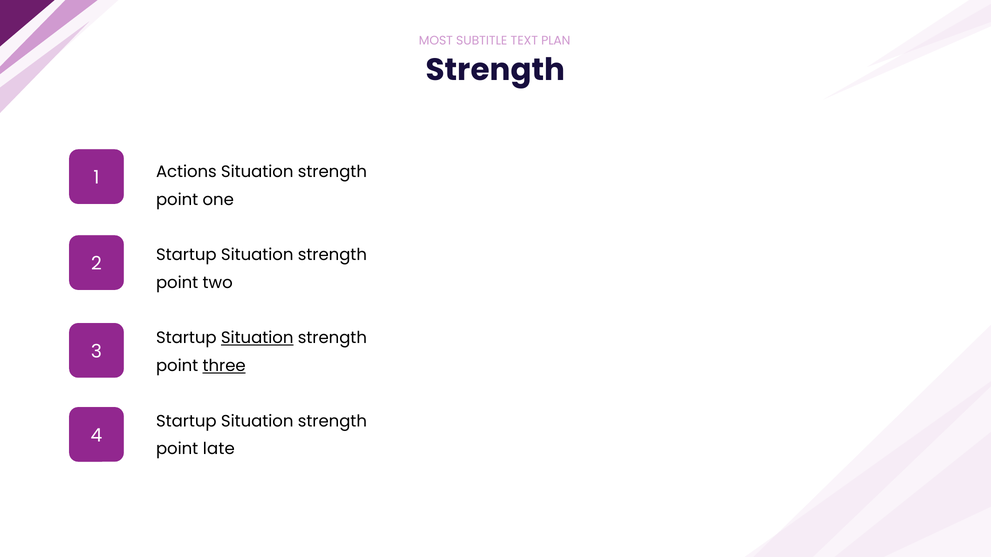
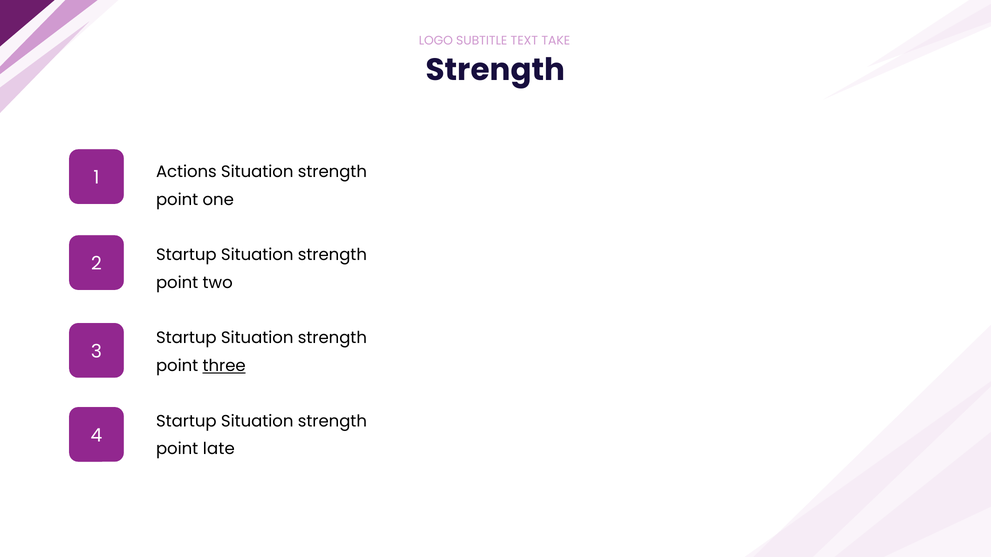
MOST: MOST -> LOGO (436, 41)
PLAN: PLAN -> TAKE (556, 41)
Situation underline: present -> none (257, 338)
